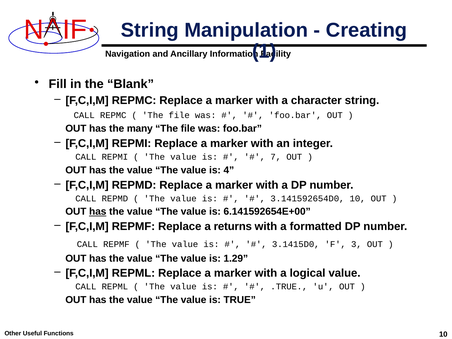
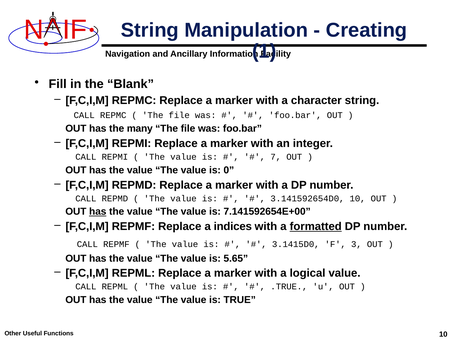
4: 4 -> 0 (229, 170)
6.141592654E+00: 6.141592654E+00 -> 7.141592654E+00 (267, 212)
returns: returns -> indices (233, 227)
formatted underline: none -> present (316, 227)
1.29: 1.29 -> 5.65 (236, 258)
